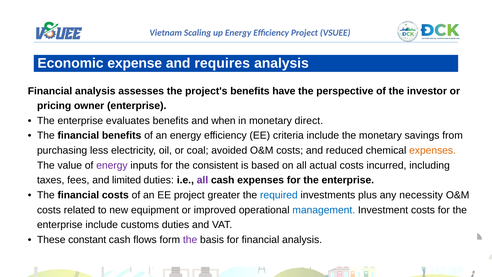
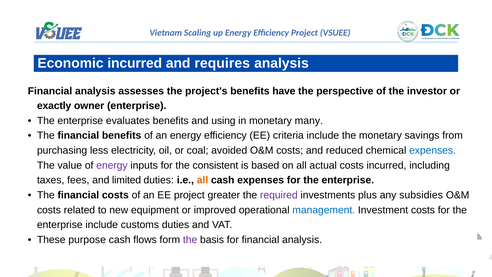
Economic expense: expense -> incurred (135, 63)
pricing: pricing -> exactly (54, 106)
when: when -> using (223, 121)
direct: direct -> many (309, 121)
expenses colour: orange -> blue (433, 150)
all colour: purple -> orange (202, 180)
required colour: blue -> purple (279, 195)
necessity: necessity -> subsidies (421, 195)
constant: constant -> purpose (87, 239)
